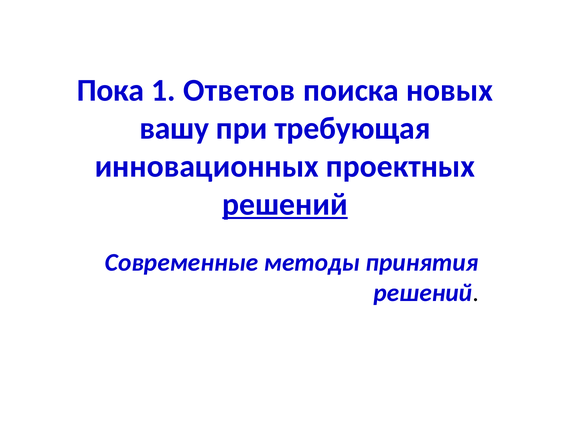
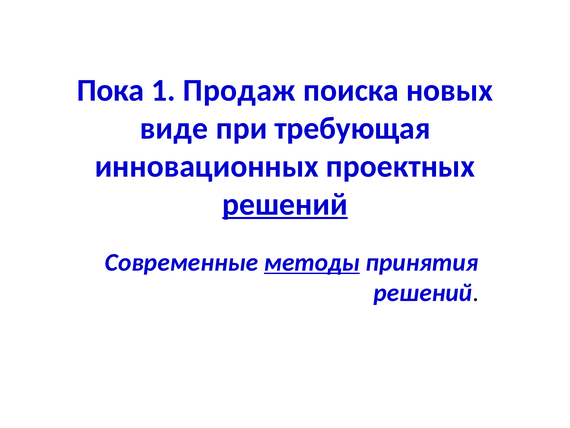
Ответов: Ответов -> Продаж (239, 90)
вашу: вашу -> виде (174, 128)
методы underline: none -> present (312, 262)
